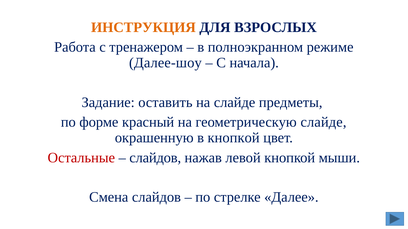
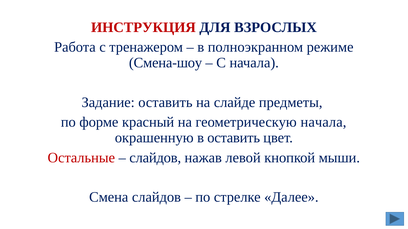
ИНСТРУКЦИЯ colour: orange -> red (143, 27)
Далее-шоу: Далее-шоу -> Смена-шоу (166, 63)
геометрическую слайде: слайде -> начала (323, 122)
в кнопкой: кнопкой -> оставить (234, 138)
